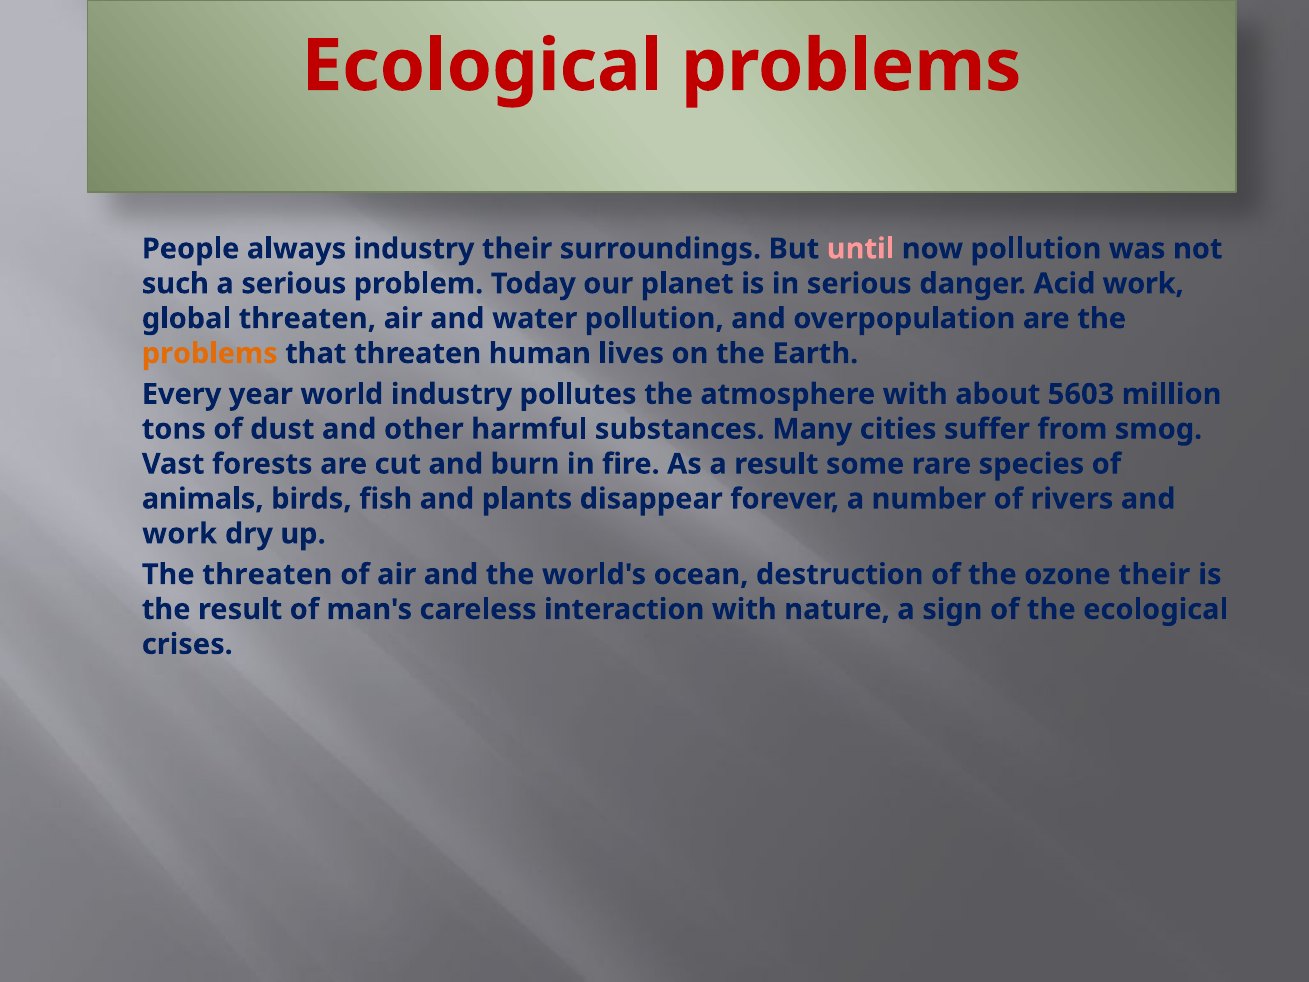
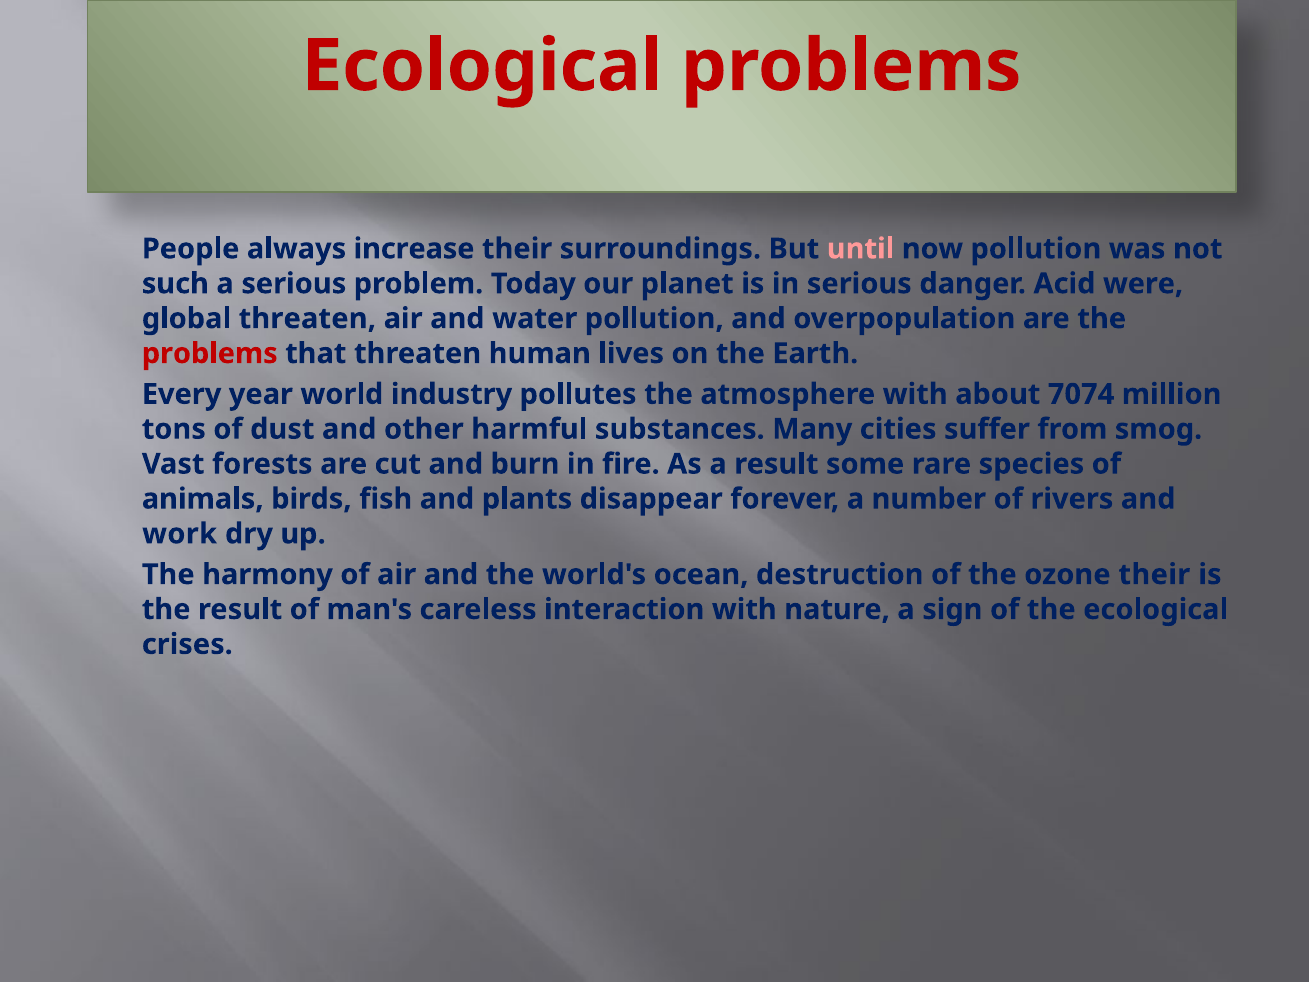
always industry: industry -> increase (414, 249)
Acid work: work -> were (1143, 284)
problems colour: orange -> red (210, 353)
5603: 5603 -> 7074 (1081, 394)
The threaten: threaten -> harmony (268, 574)
